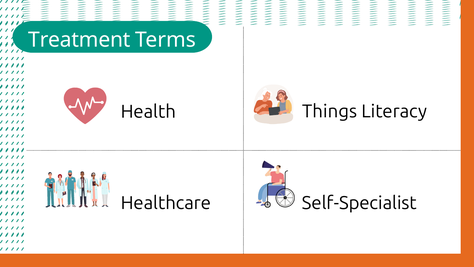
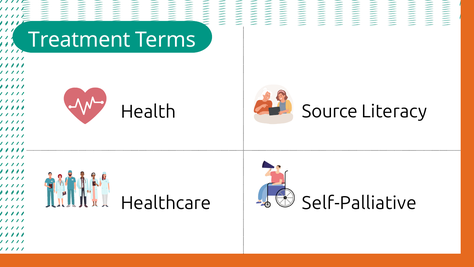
Things: Things -> Source (330, 111)
Self-Specialist: Self-Specialist -> Self-Palliative (359, 203)
